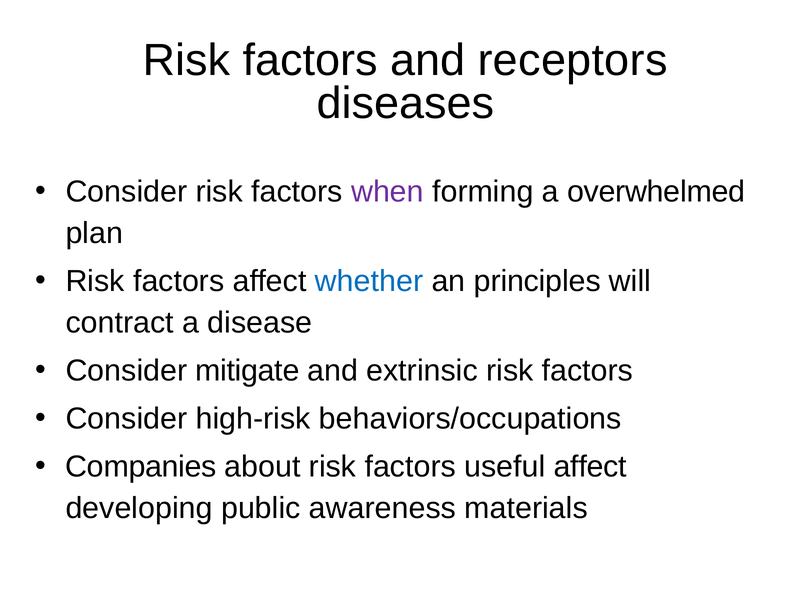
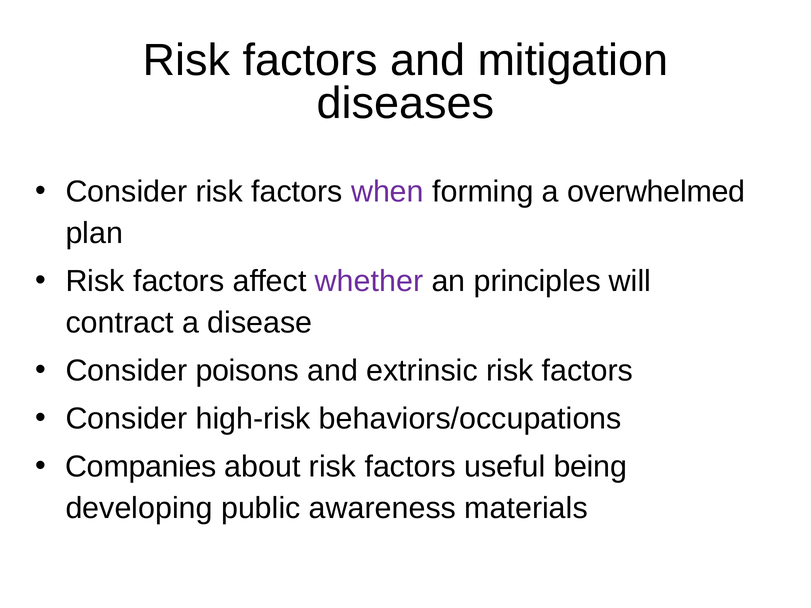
receptors: receptors -> mitigation (573, 60)
whether colour: blue -> purple (369, 281)
mitigate: mitigate -> poisons (247, 371)
useful affect: affect -> being (590, 467)
